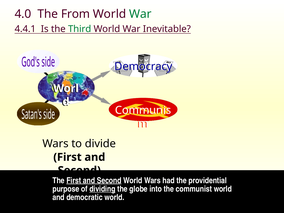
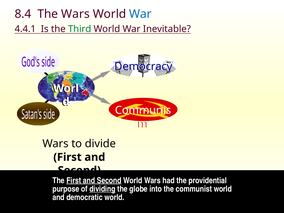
4.0: 4.0 -> 8.4 (23, 14)
The From: From -> Wars (75, 14)
War colour: green -> blue (140, 14)
